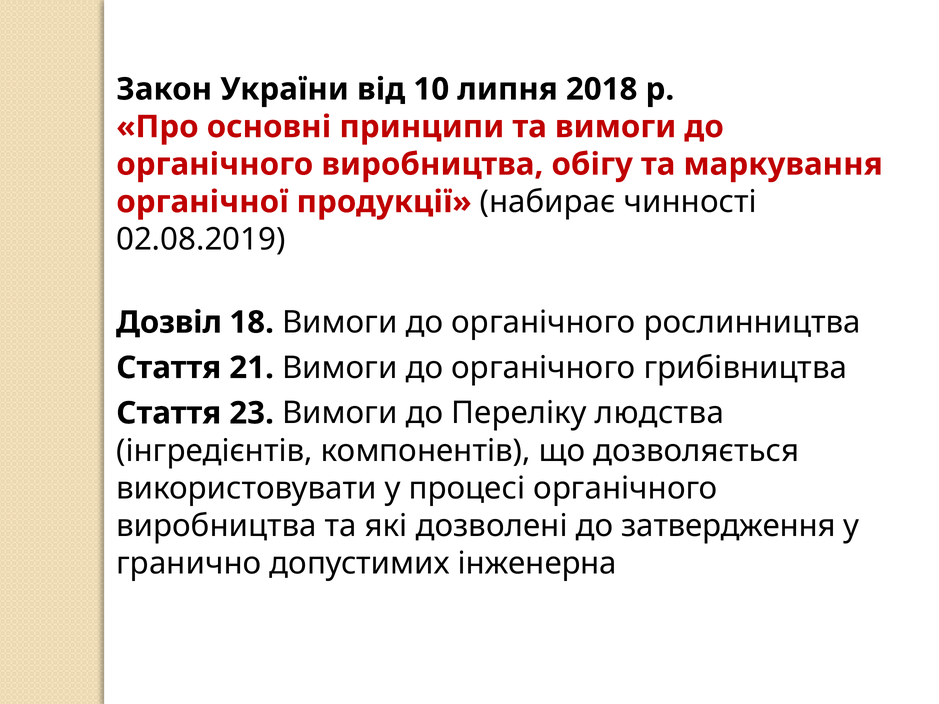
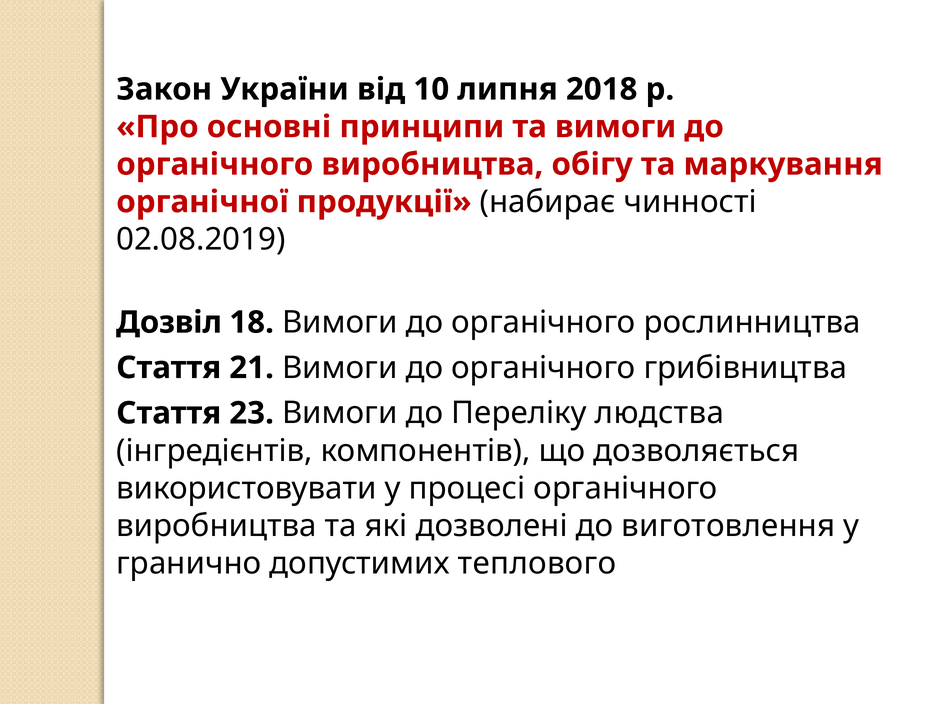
затвердження: затвердження -> виготовлення (728, 526)
інженерна: інженерна -> теплового (537, 564)
